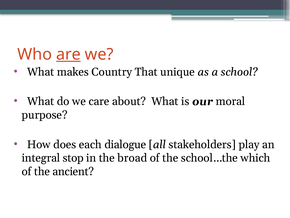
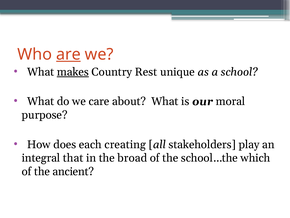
makes underline: none -> present (73, 72)
That: That -> Rest (146, 72)
dialogue: dialogue -> creating (125, 144)
stop: stop -> that (73, 158)
